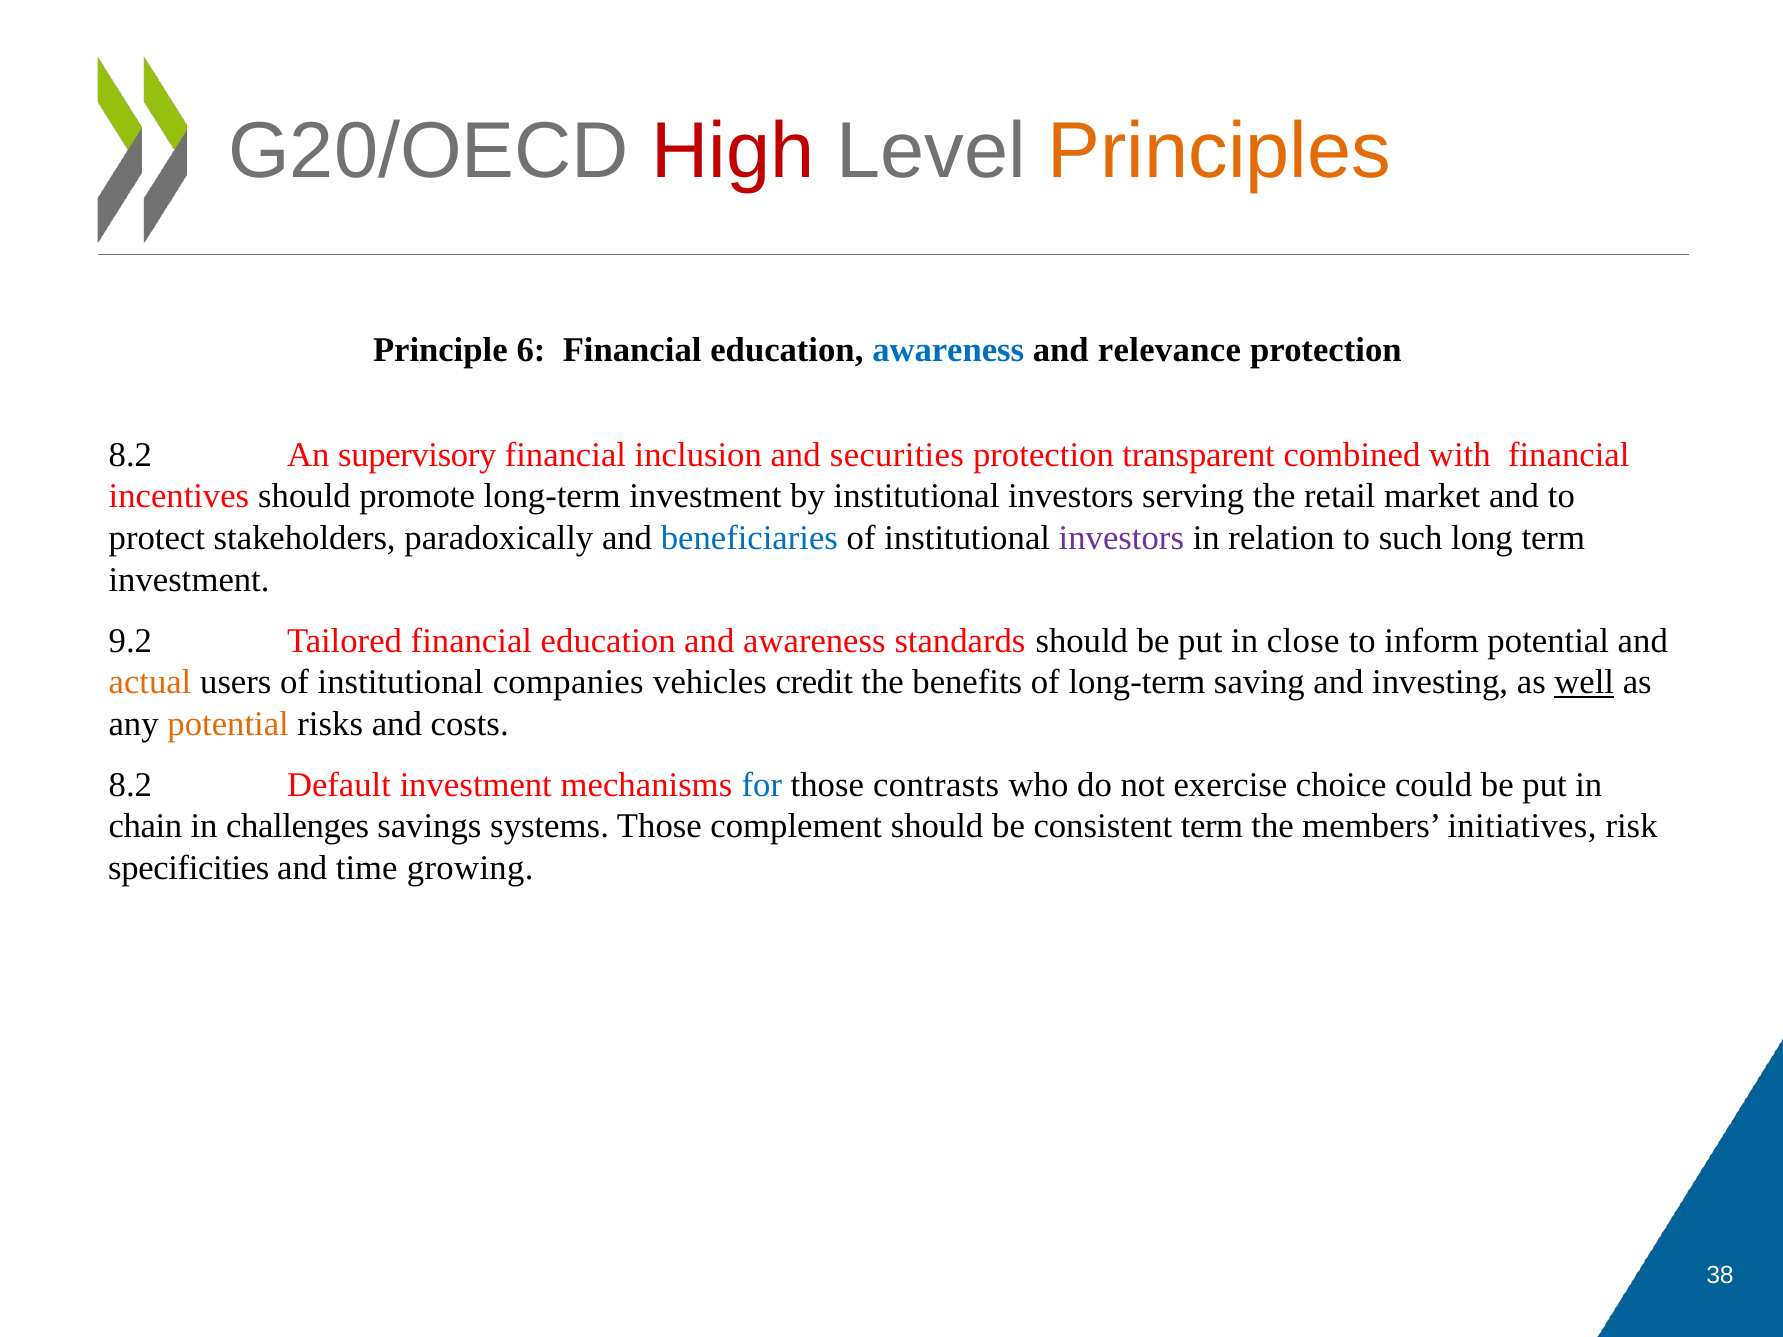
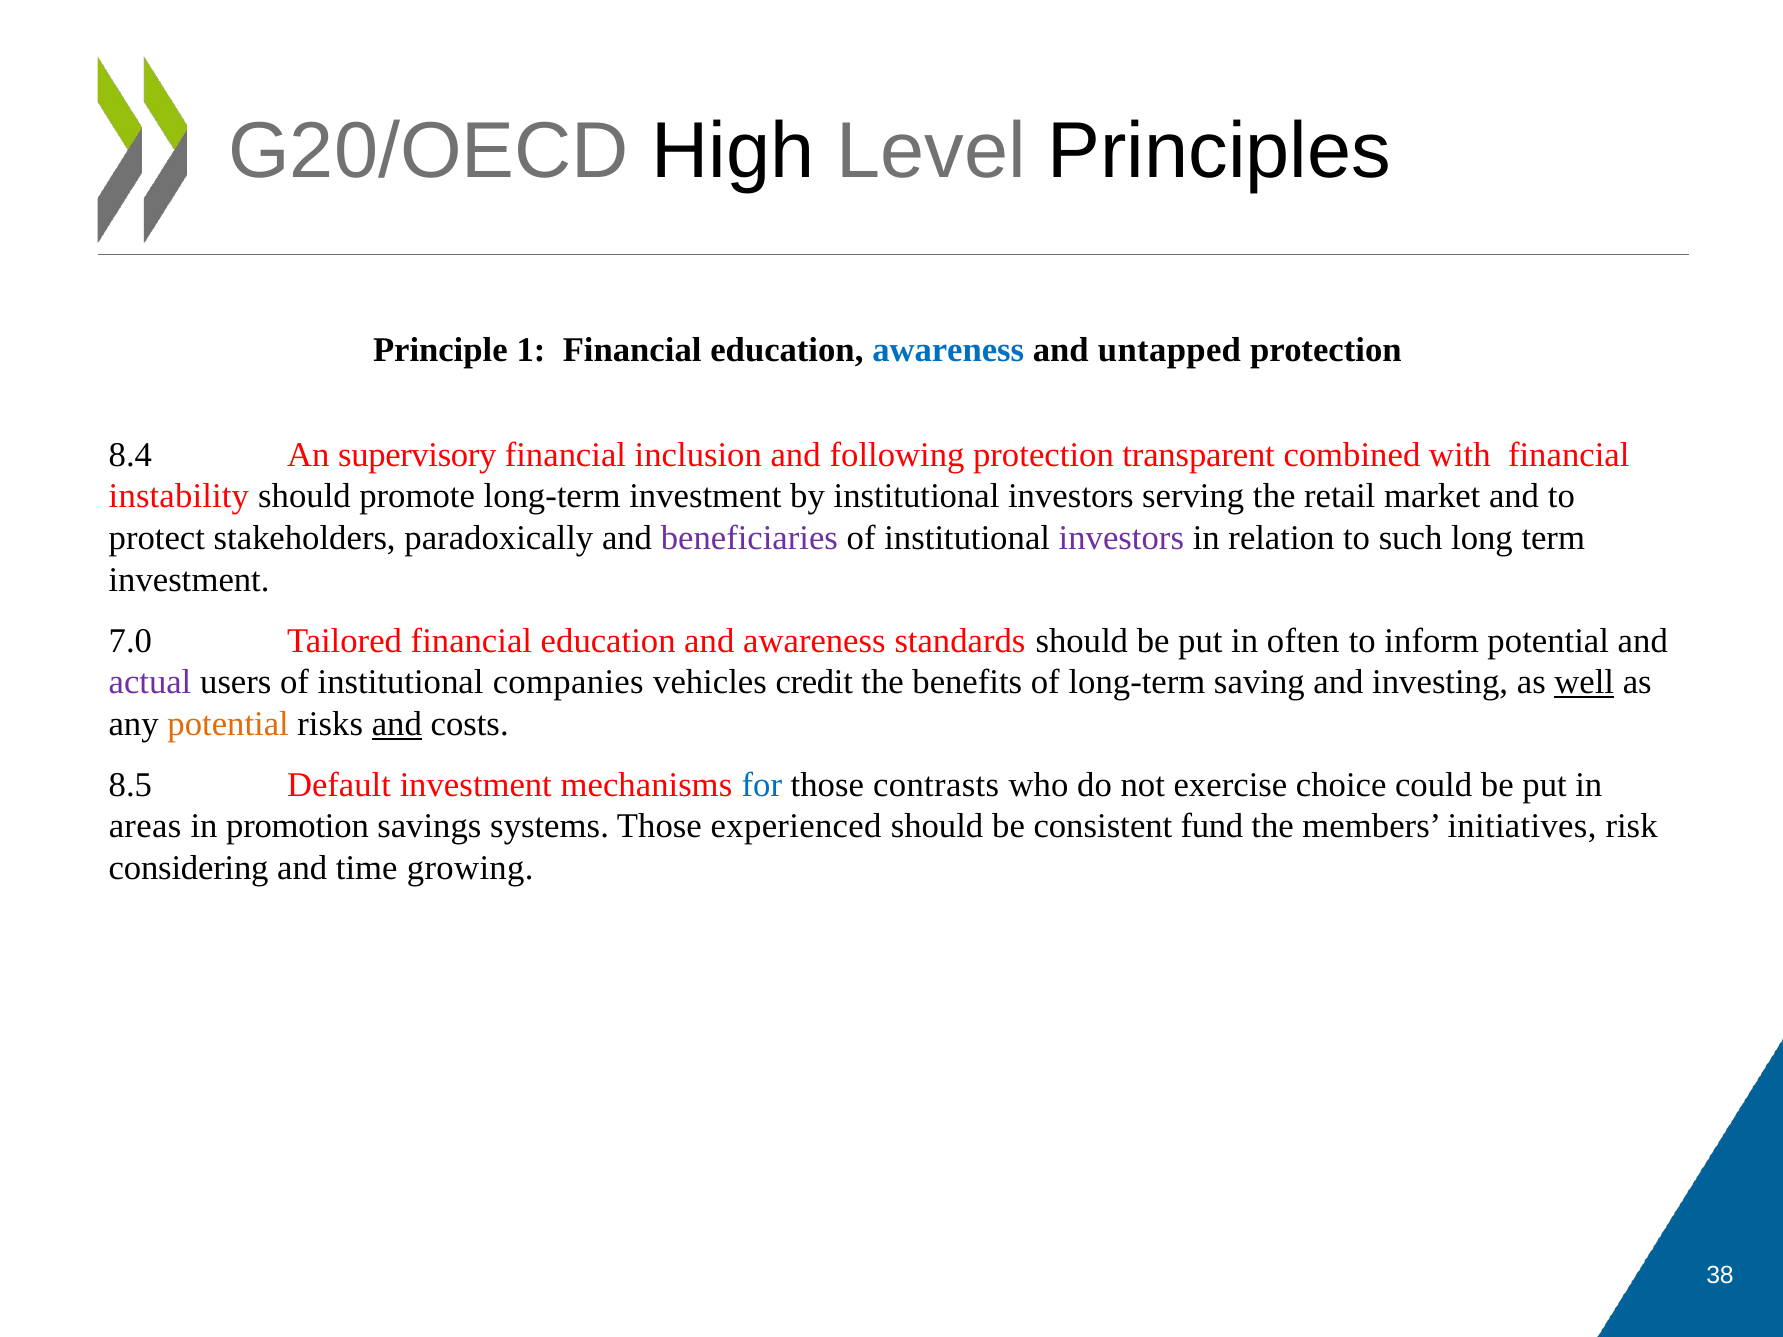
High colour: red -> black (733, 152)
Principles colour: orange -> black (1219, 152)
6: 6 -> 1 (531, 350)
relevance: relevance -> untapped (1169, 350)
8.2: 8.2 -> 8.4 (130, 455)
securities: securities -> following (897, 455)
incentives: incentives -> instability (179, 497)
beneficiaries colour: blue -> purple (749, 538)
9.2: 9.2 -> 7.0 (130, 641)
close: close -> often (1303, 641)
actual colour: orange -> purple (150, 682)
and underline: none -> present (397, 724)
8.2: 8.2 -> 8.5 (130, 785)
chain: chain -> areas (145, 827)
challenges: challenges -> promotion (298, 827)
complement: complement -> experienced (796, 827)
consistent term: term -> fund (1212, 827)
specificities: specificities -> considering (189, 868)
